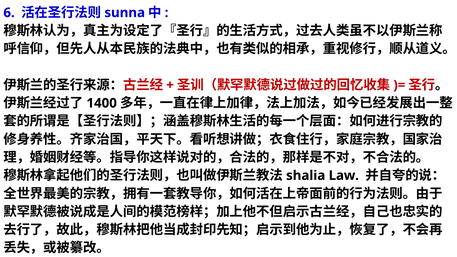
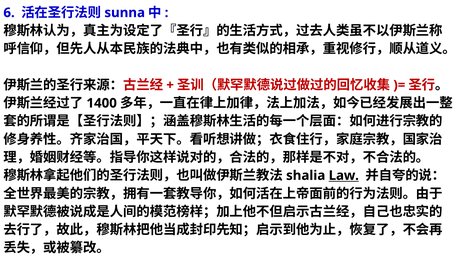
Law underline: none -> present (344, 176)
